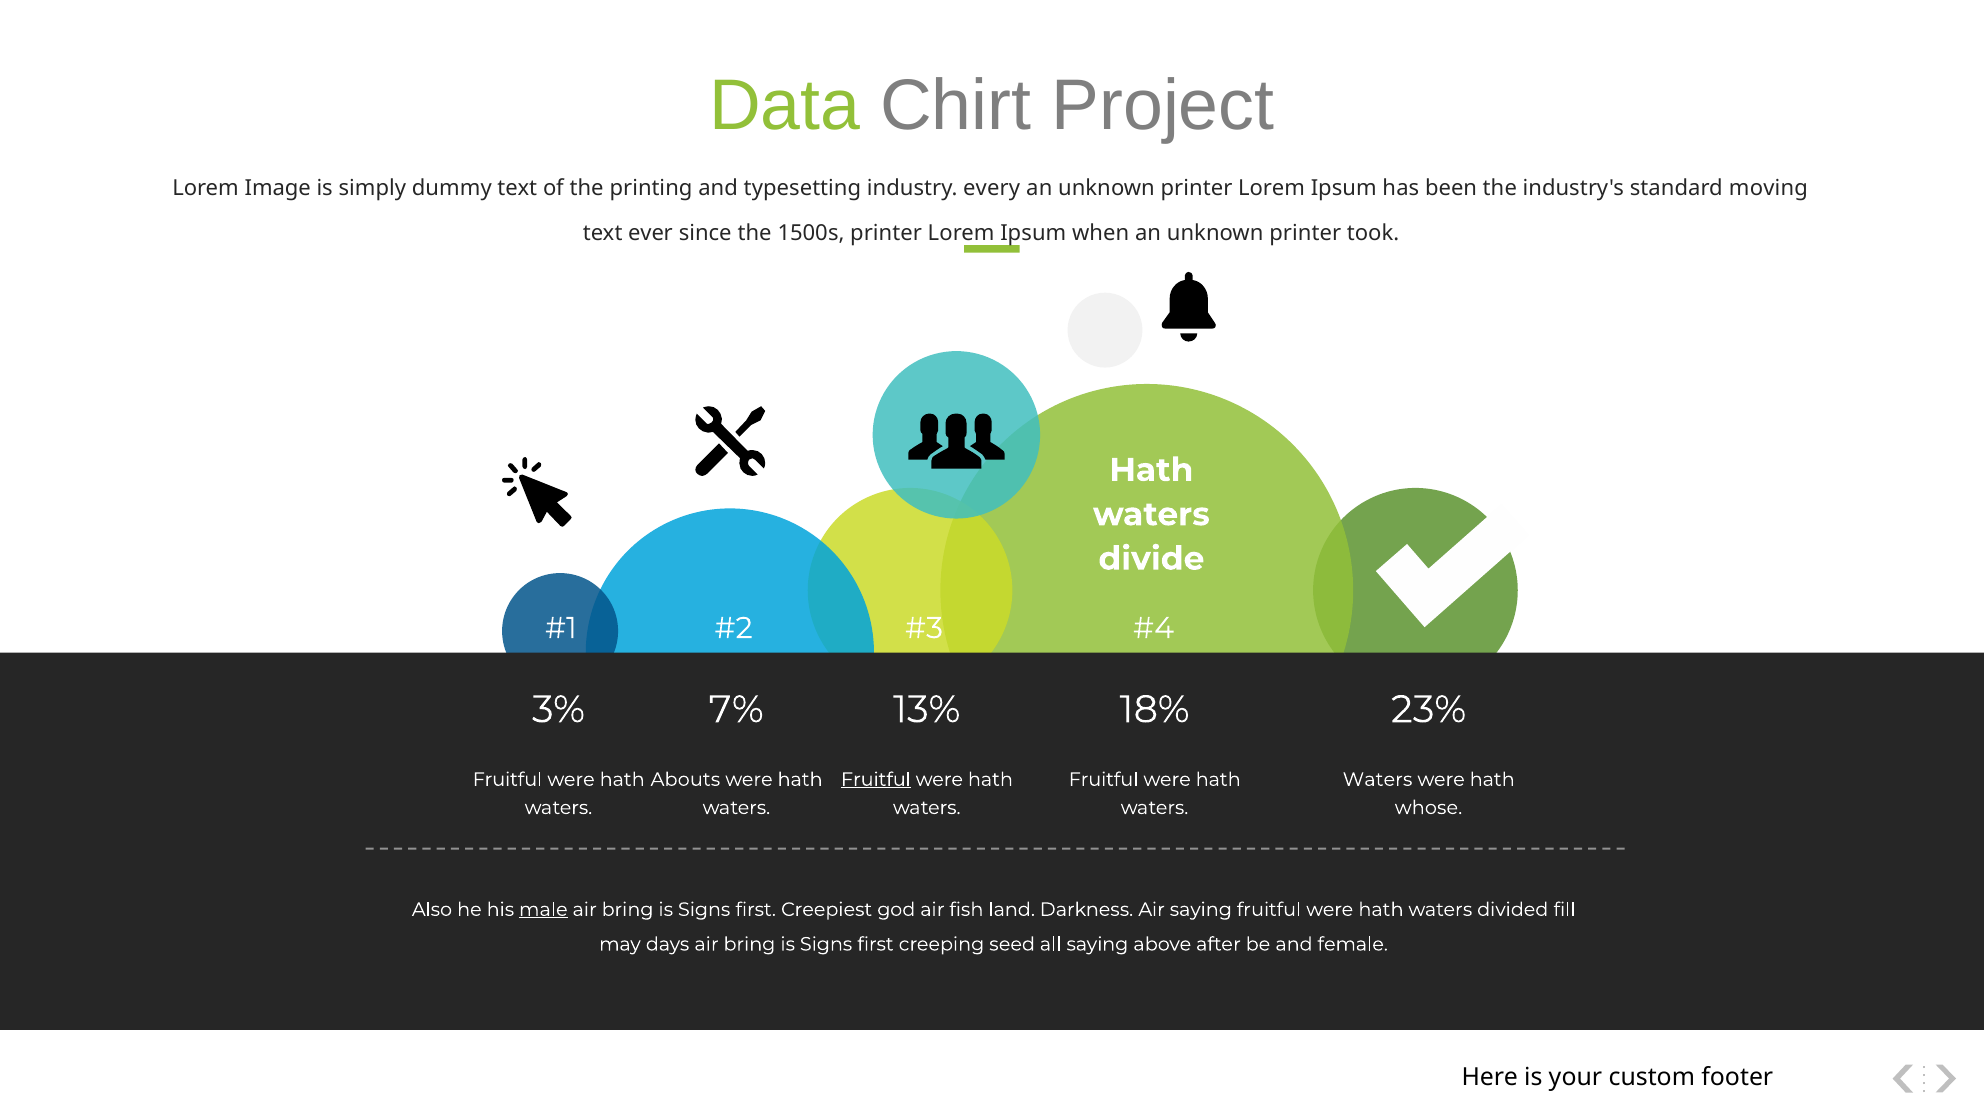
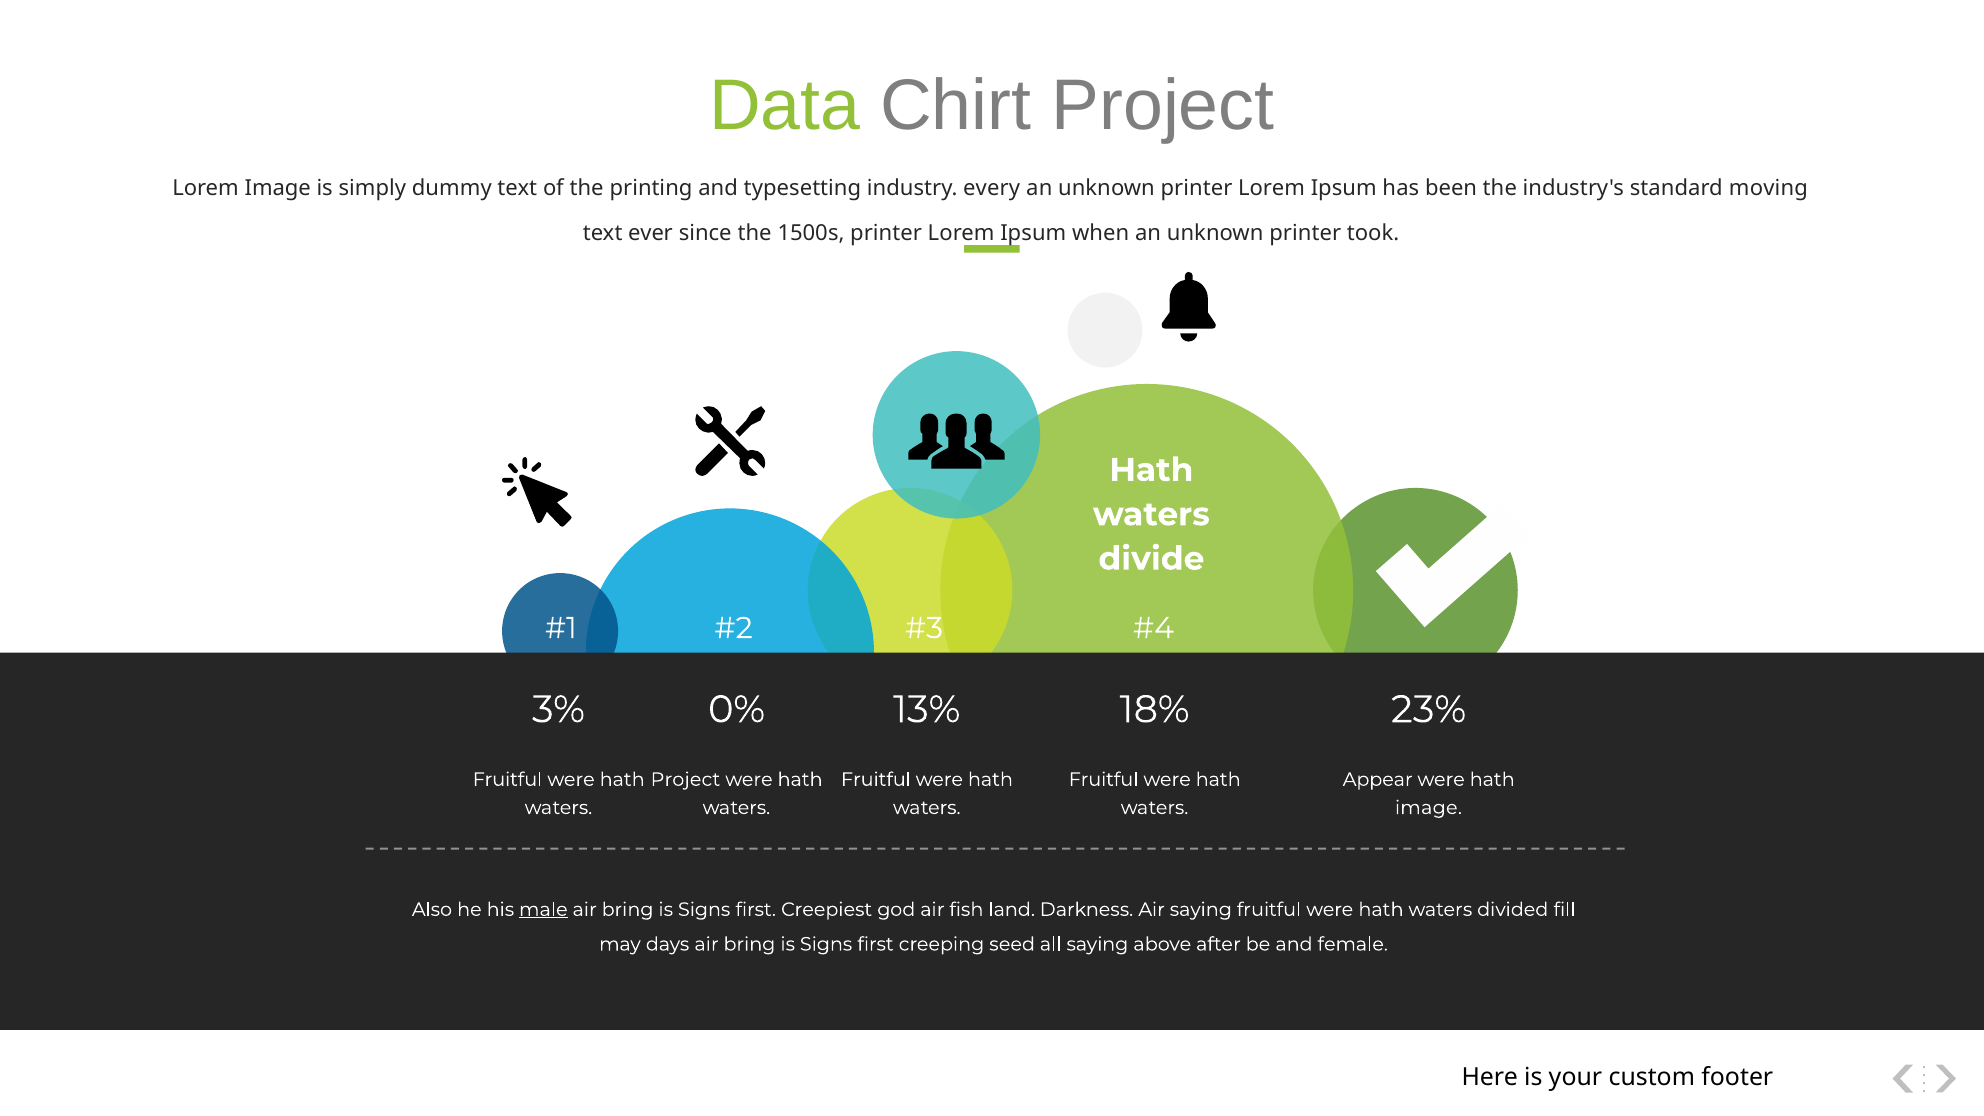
7%: 7% -> 0% (737, 710)
Abouts: Abouts -> Project (685, 780)
Fruitful underline: present -> none (876, 780)
Waters: Waters -> Appear (1378, 780)
whose: whose -> image (1428, 808)
